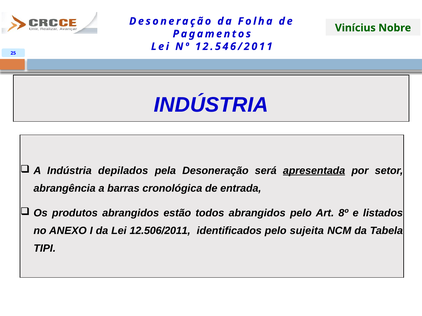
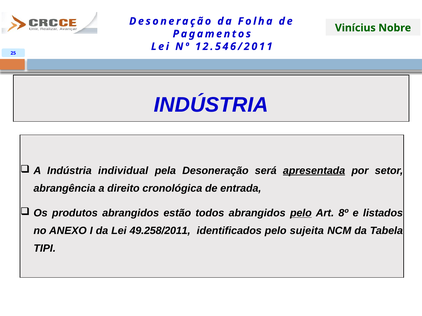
depilados: depilados -> individual (123, 171)
barras: barras -> direito (123, 189)
pelo underline: none -> present (301, 213)
12.506/2011: 12.506/2011 -> 49.258/2011 (160, 231)
